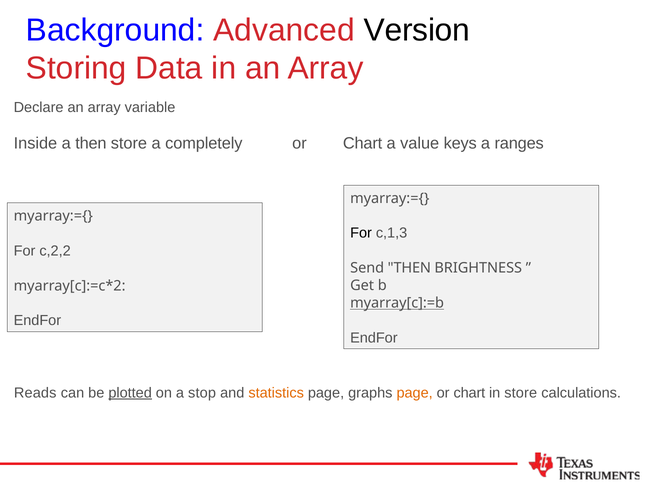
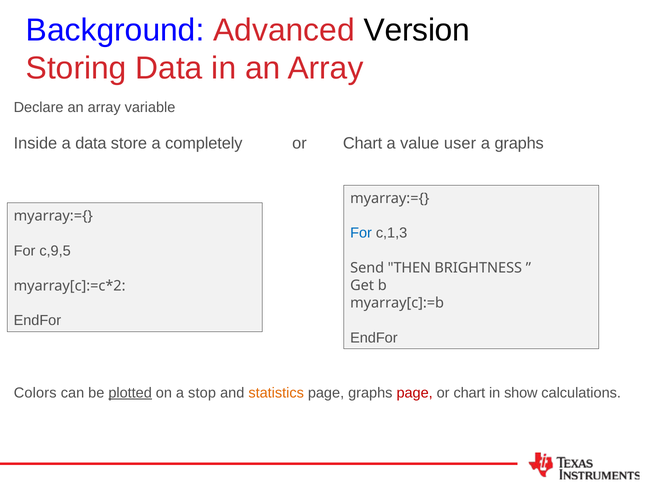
a then: then -> data (91, 143)
keys: keys -> user (460, 143)
a ranges: ranges -> graphs (519, 143)
For colour: black -> blue (361, 233)
c,2,2: c,2,2 -> c,9,5 (55, 251)
myarray[c]:=b underline: present -> none (397, 303)
Reads: Reads -> Colors (35, 392)
page colour: orange -> red (415, 392)
in store: store -> show (521, 392)
